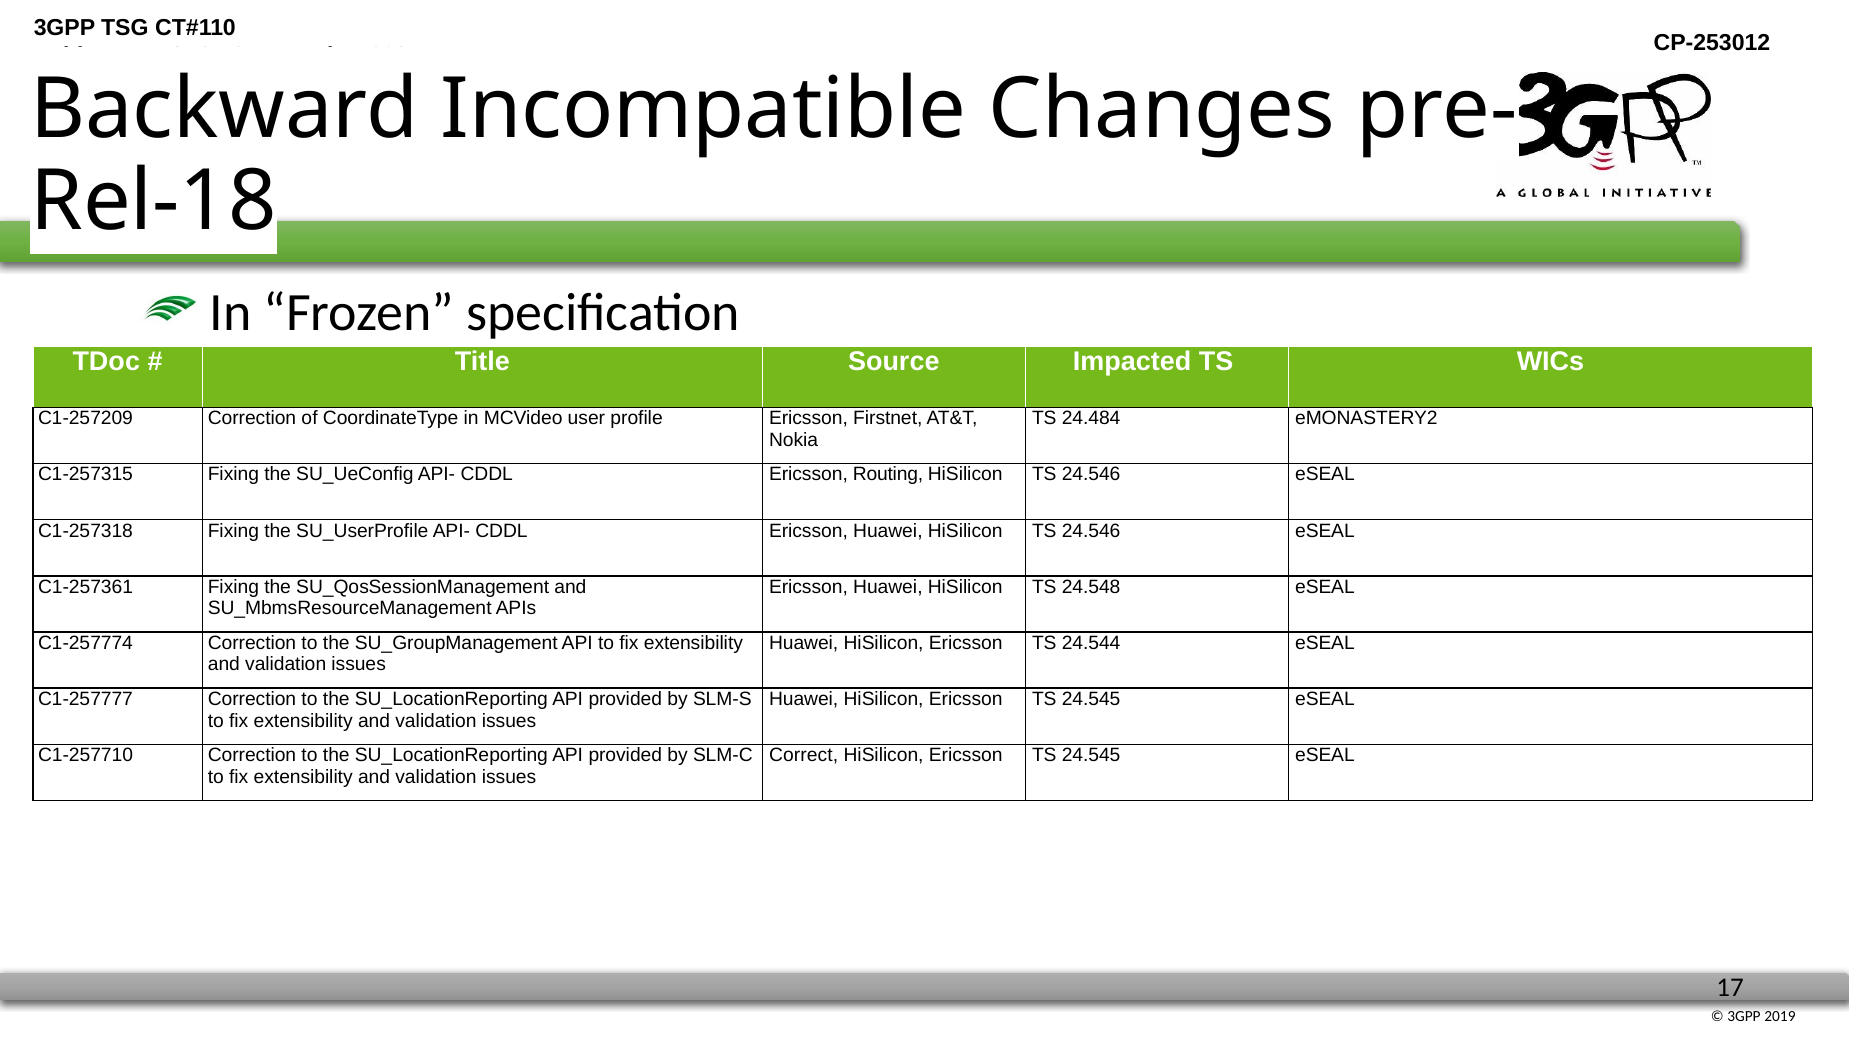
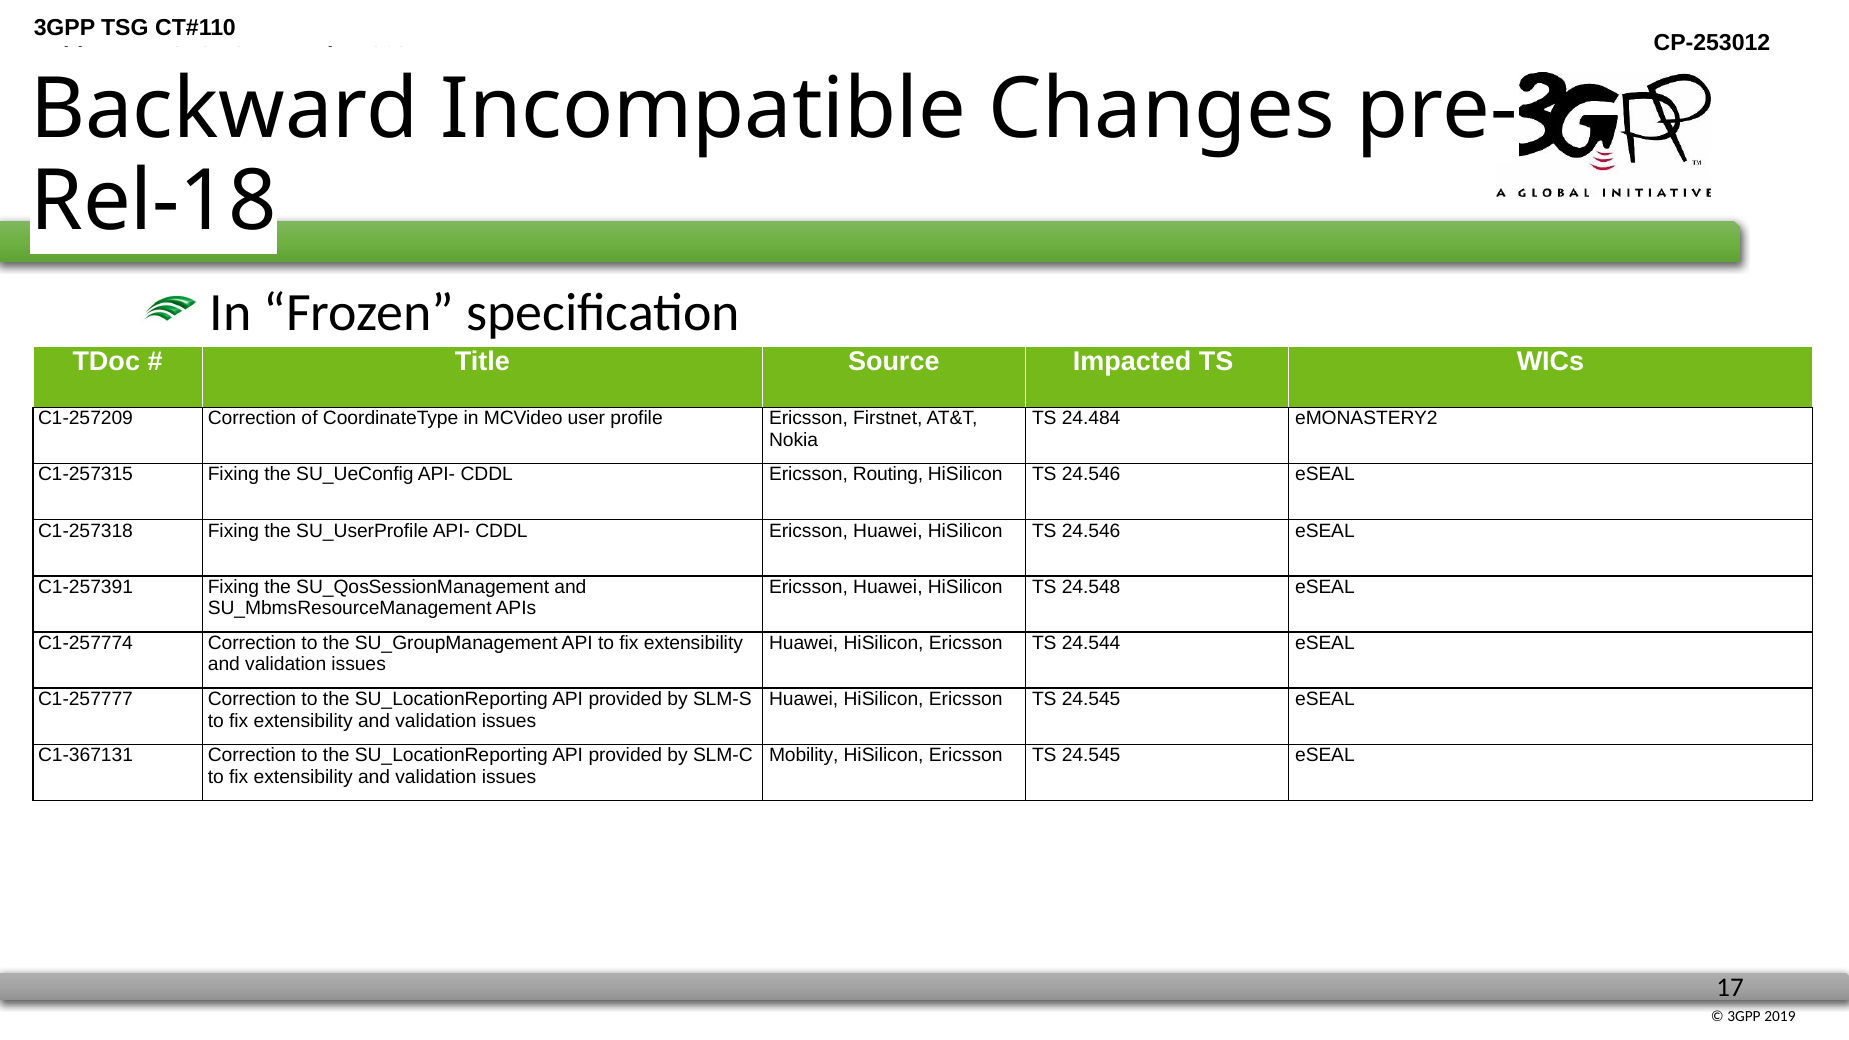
C1-257361: C1-257361 -> C1-257391 (86, 587)
C1-257710: C1-257710 -> C1-367131 (86, 755)
Correct: Correct -> Mobility (804, 755)
